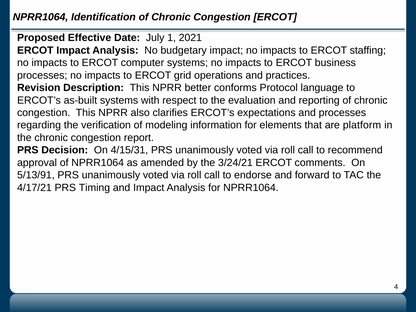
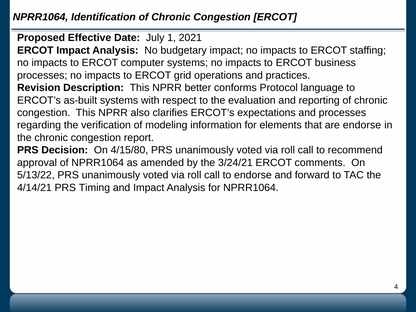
are platform: platform -> endorse (362, 125)
4/15/31: 4/15/31 -> 4/15/80 (129, 150)
5/13/91: 5/13/91 -> 5/13/22 (36, 175)
4/17/21: 4/17/21 -> 4/14/21 (34, 188)
